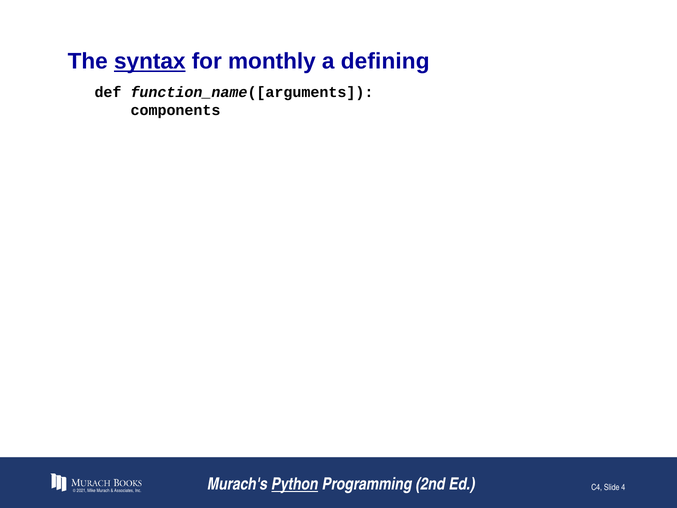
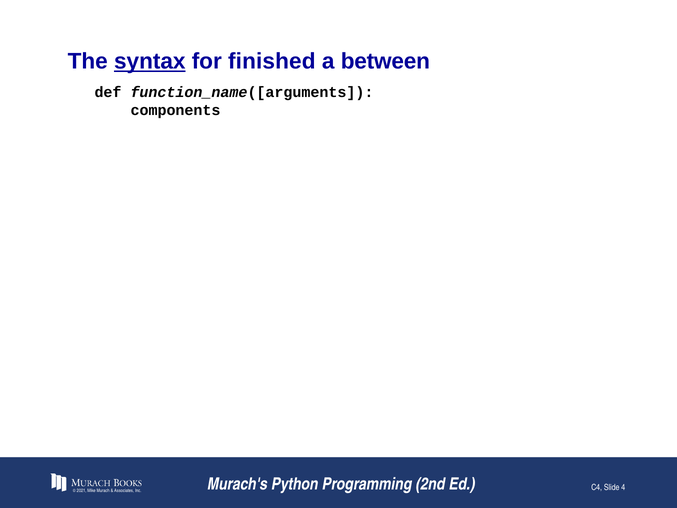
monthly: monthly -> finished (272, 62)
defining: defining -> between (385, 62)
Python underline: present -> none (295, 484)
